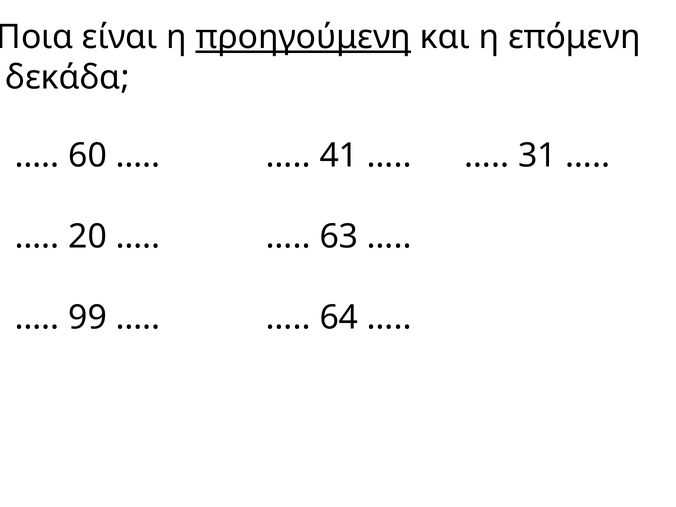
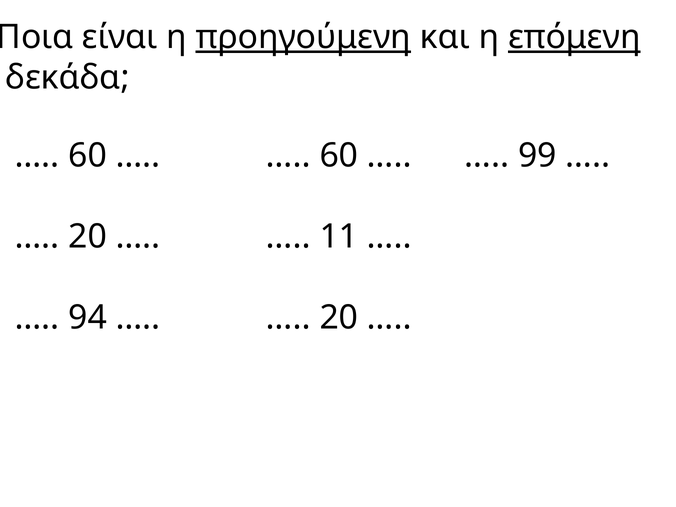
επόμενη underline: none -> present (574, 37)
41: 41 -> 60 (339, 156)
31: 31 -> 99 (537, 156)
63: 63 -> 11 (339, 237)
99: 99 -> 94 (88, 318)
64: 64 -> 20 (339, 318)
